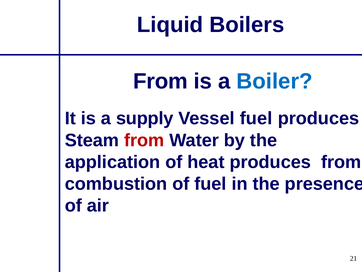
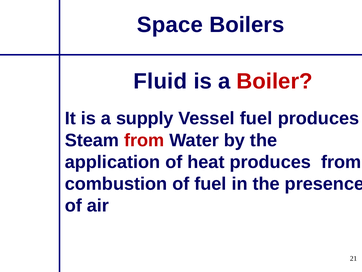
Liquid: Liquid -> Space (170, 25)
From: From -> Fluid (160, 81)
Boiler colour: blue -> red (275, 81)
